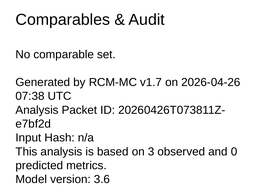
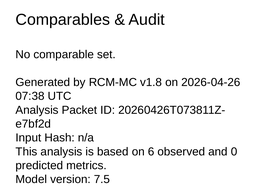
v1.7: v1.7 -> v1.8 (151, 82)
3: 3 -> 6 (151, 152)
3.6: 3.6 -> 7.5 (102, 179)
